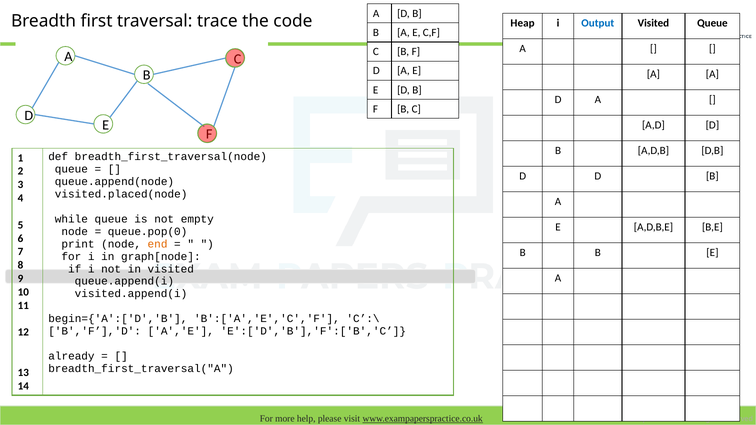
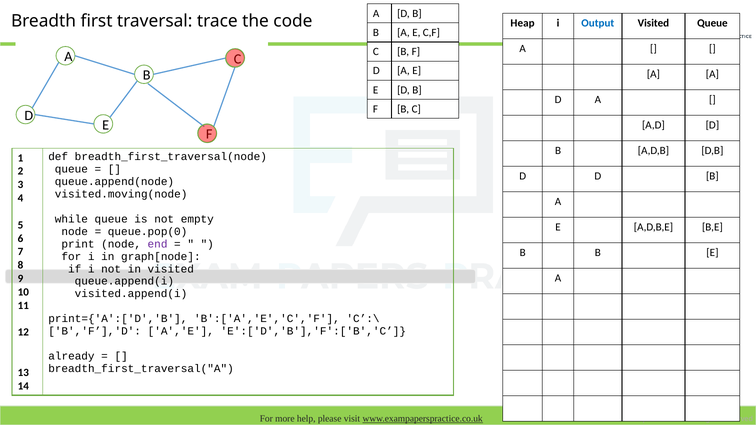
visited.placed(node: visited.placed(node -> visited.moving(node (121, 194)
end colour: orange -> purple (158, 244)
begin={'A':['D','B: begin={'A':['D','B -> print={'A':['D','B (118, 319)
